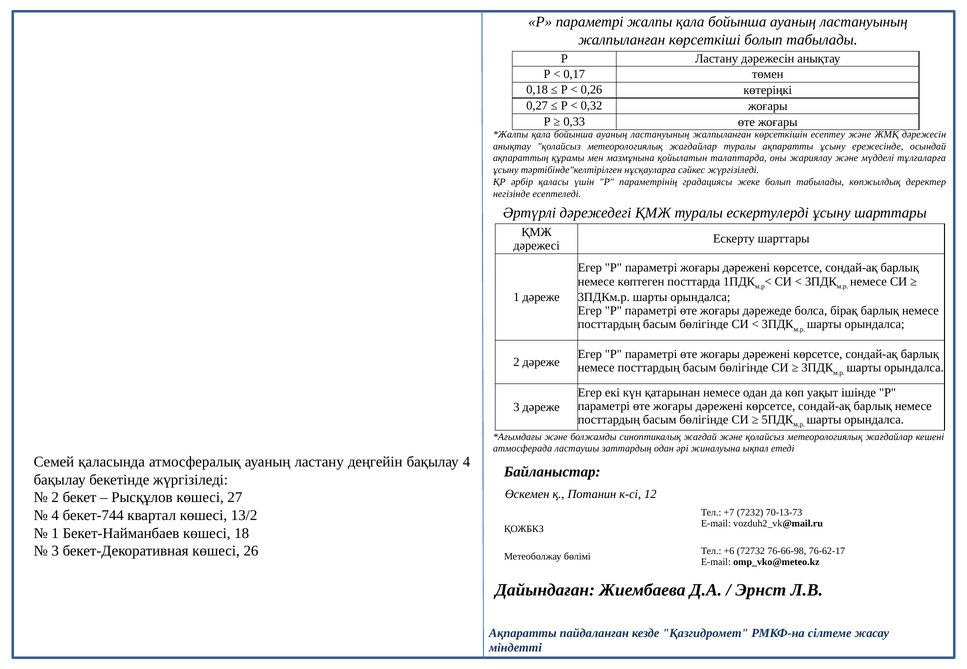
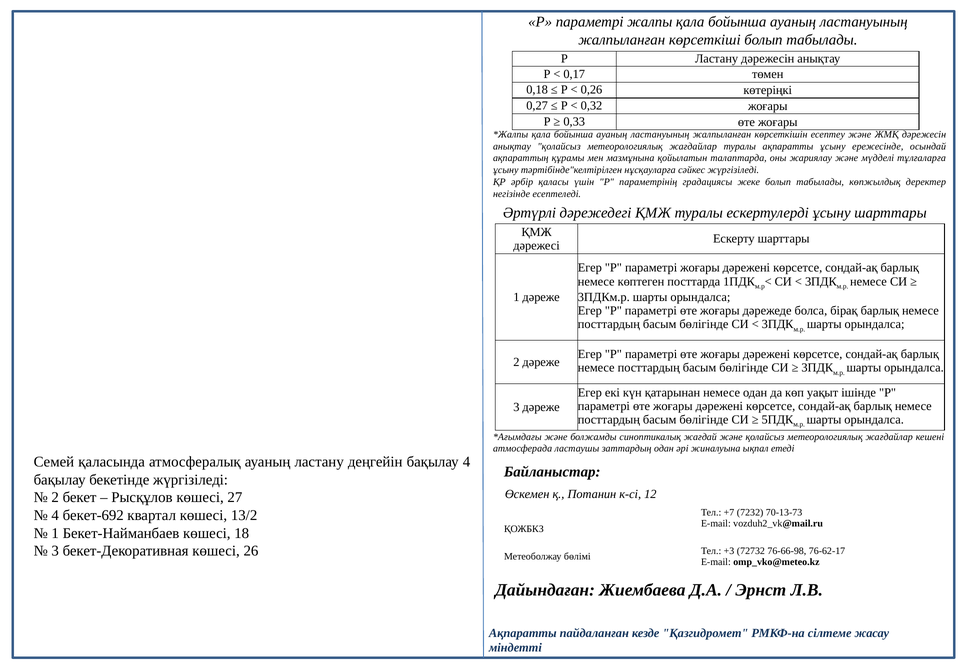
бекет-744: бекет-744 -> бекет-692 (93, 516)
+6: +6 -> +3 (729, 551)
